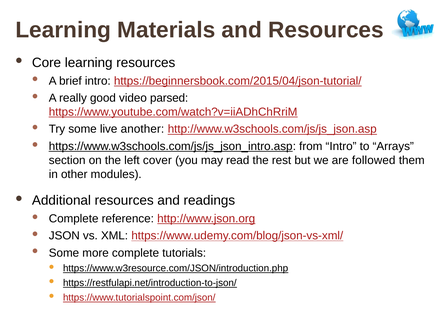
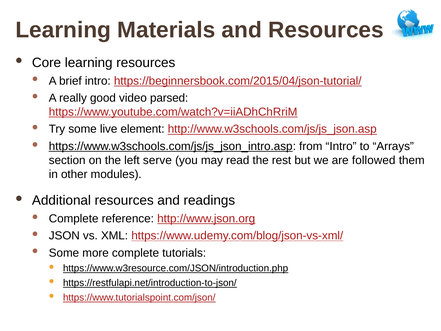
another: another -> element (143, 129)
cover: cover -> serve (157, 160)
